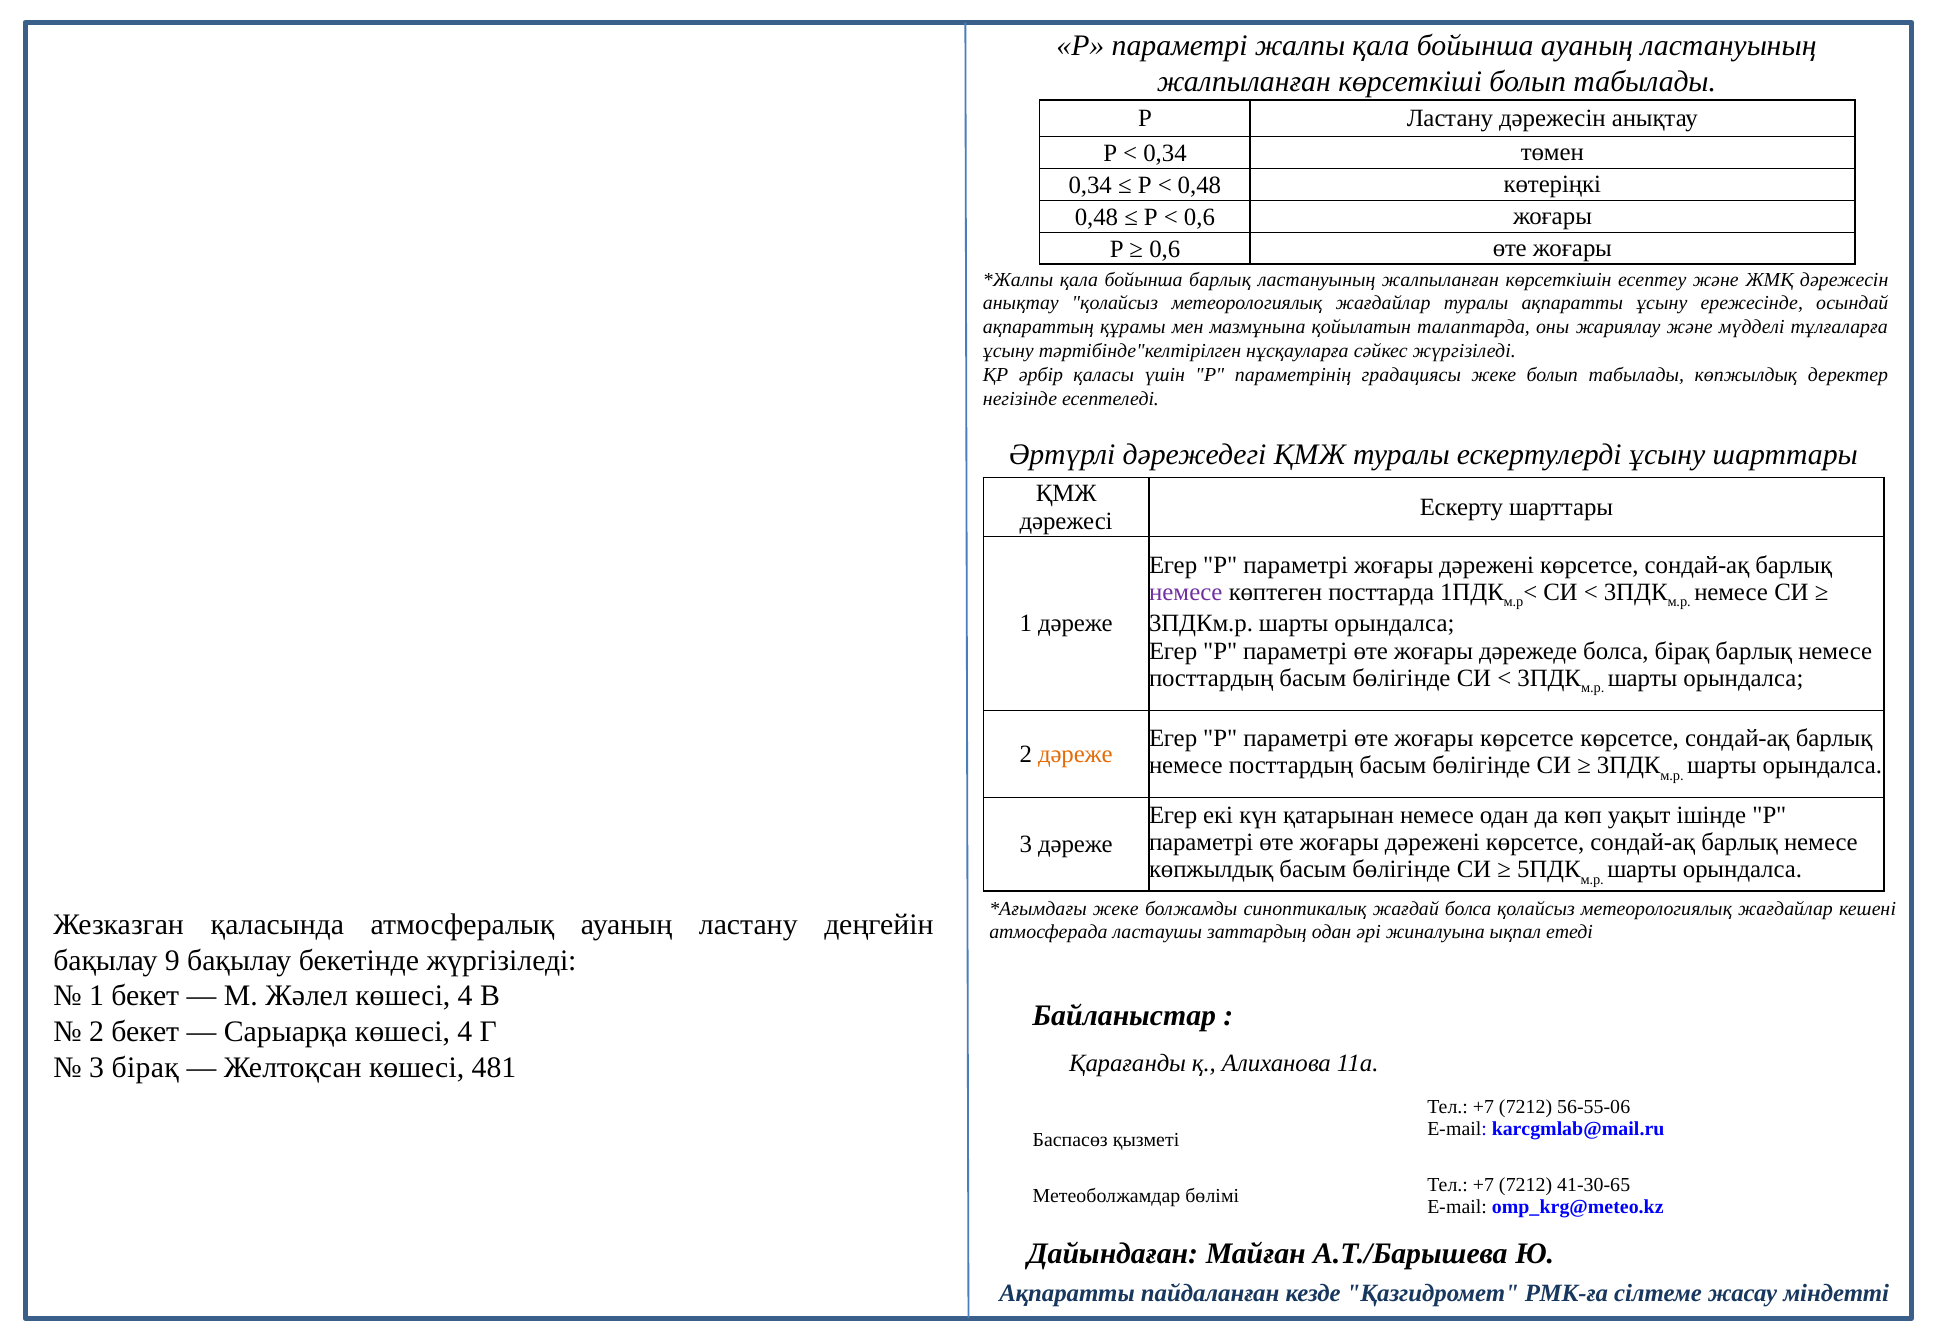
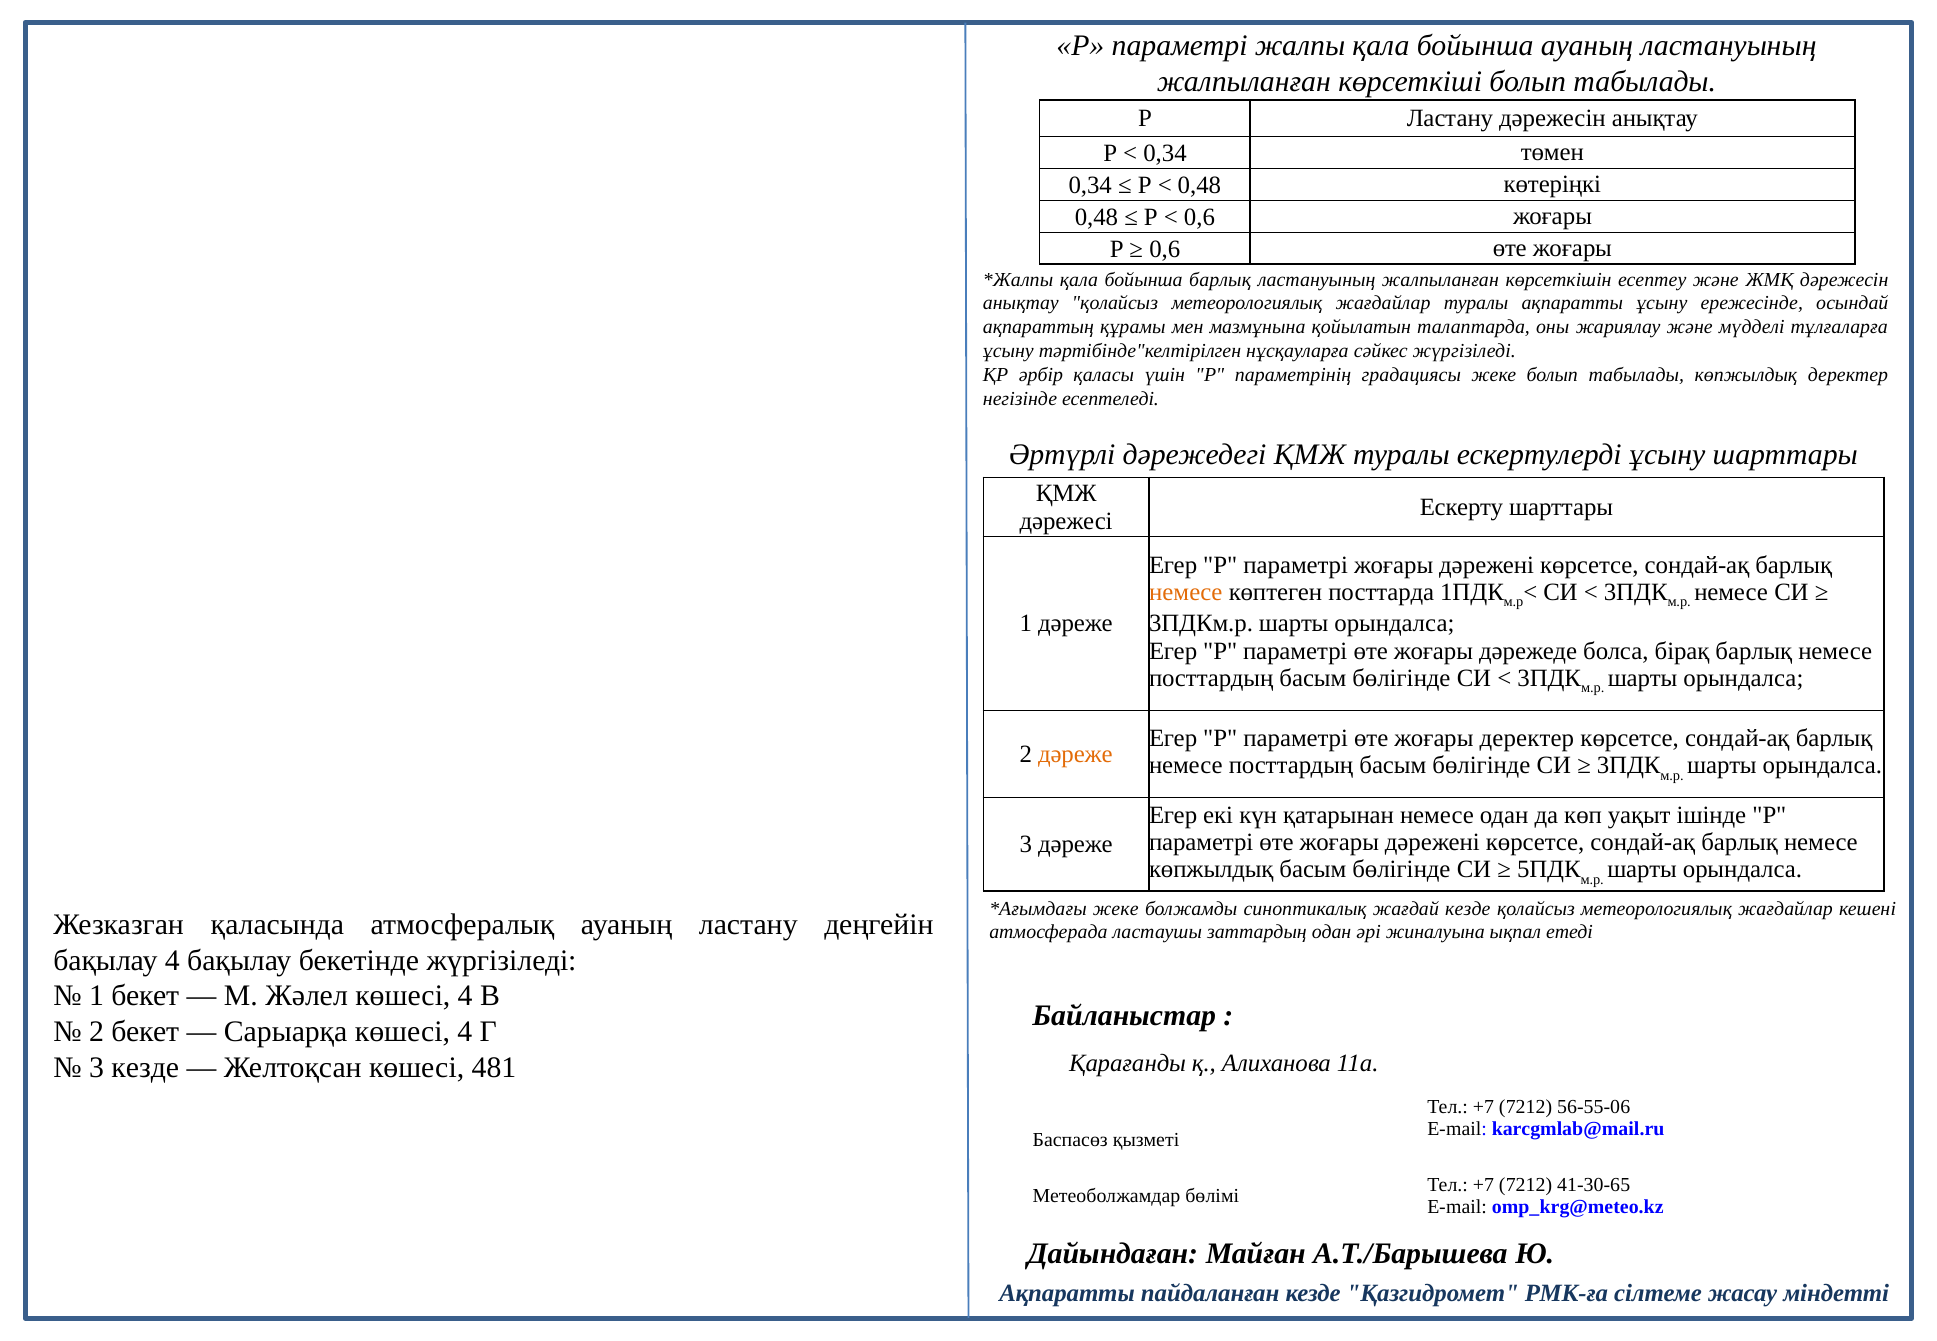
немесе colour: purple -> orange (1186, 592)
жоғары көрсетсе: көрсетсе -> деректер (1527, 738)
жағдай болса: болса -> кезде (1468, 908)
бақылау 9: 9 -> 4 (172, 960)
3 бірақ: бірақ -> кезде (145, 1067)
